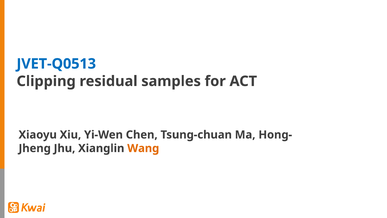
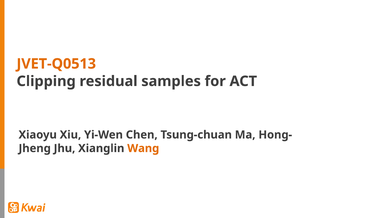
JVET-Q0513 colour: blue -> orange (56, 64)
